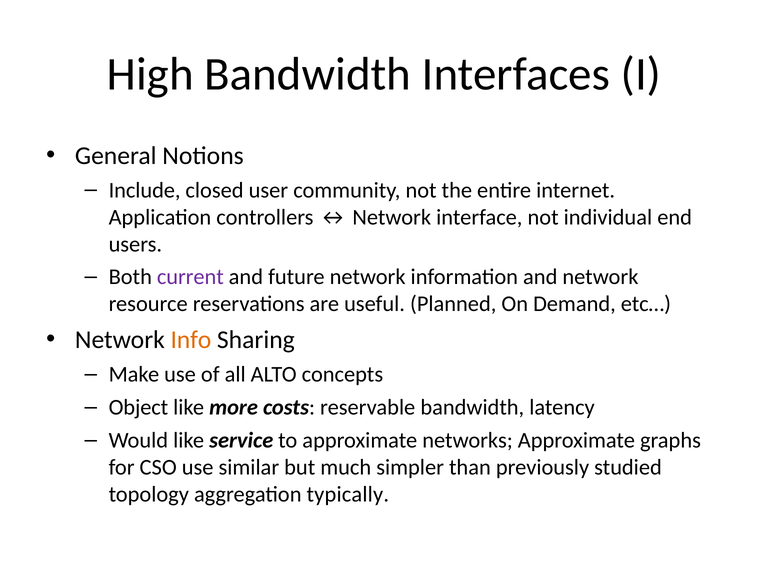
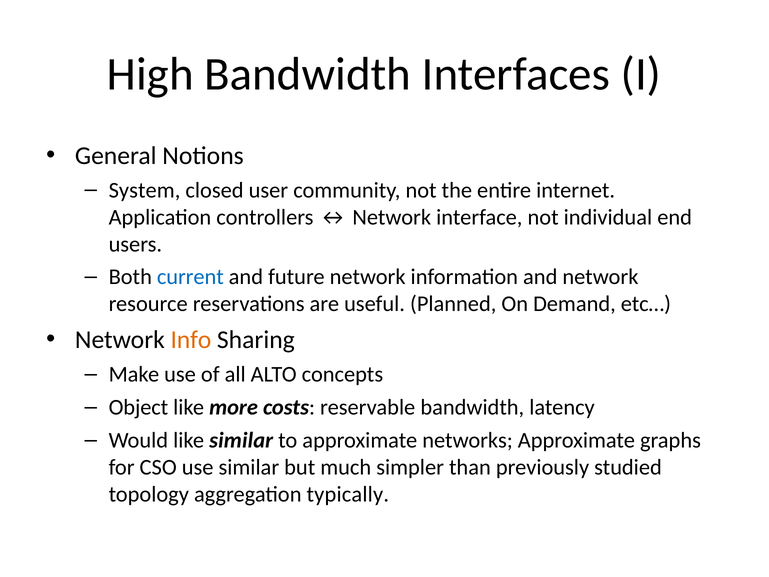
Include: Include -> System (145, 190)
current colour: purple -> blue (190, 277)
like service: service -> similar (241, 440)
